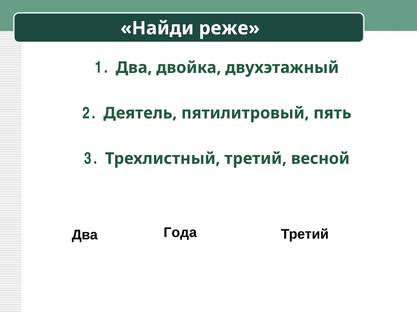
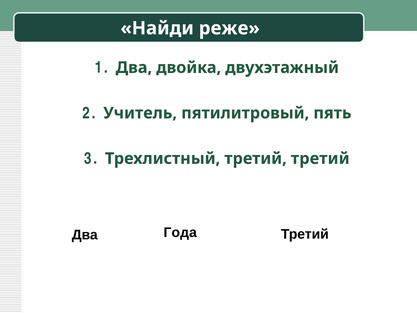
Деятель: Деятель -> Учитель (140, 113)
третий весной: весной -> третий (320, 158)
